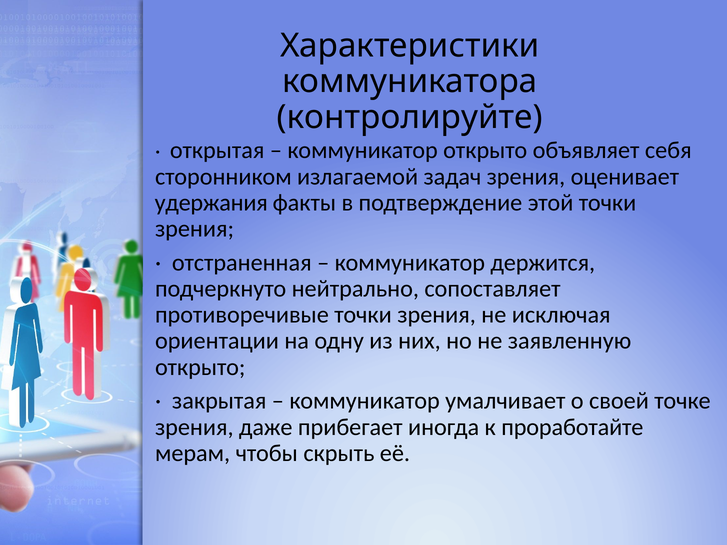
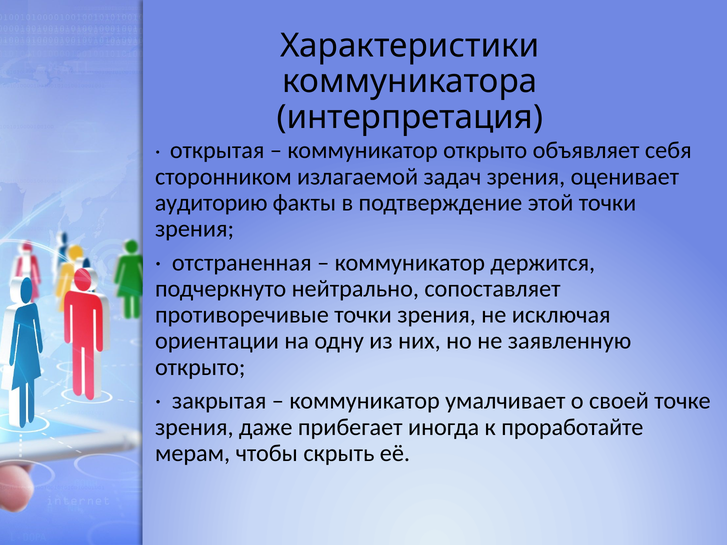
контролируйте: контролируйте -> интерпретация (410, 117)
удержания: удержания -> аудиторию (211, 203)
